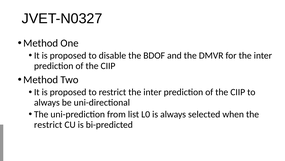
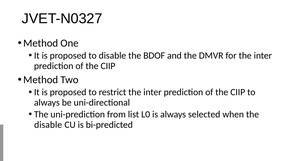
restrict: restrict -> disable (48, 124)
